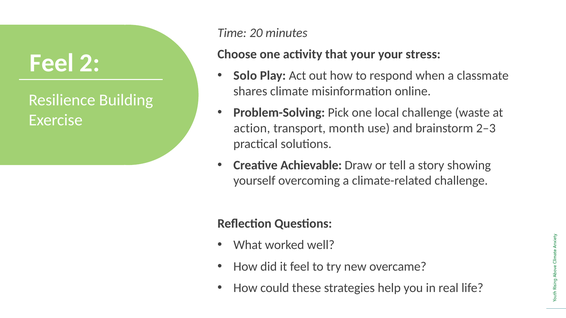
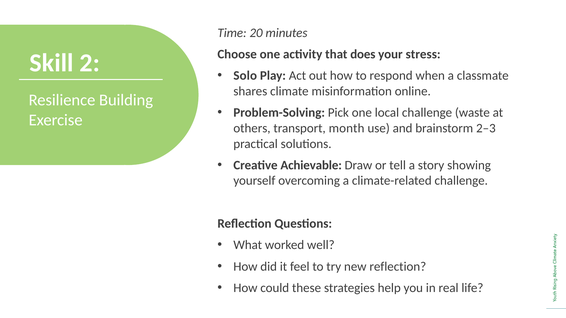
that your: your -> does (363, 54)
Feel: Feel -> Skill (52, 63)
action: action -> others (252, 128)
new overcame: overcame -> reflection (398, 267)
